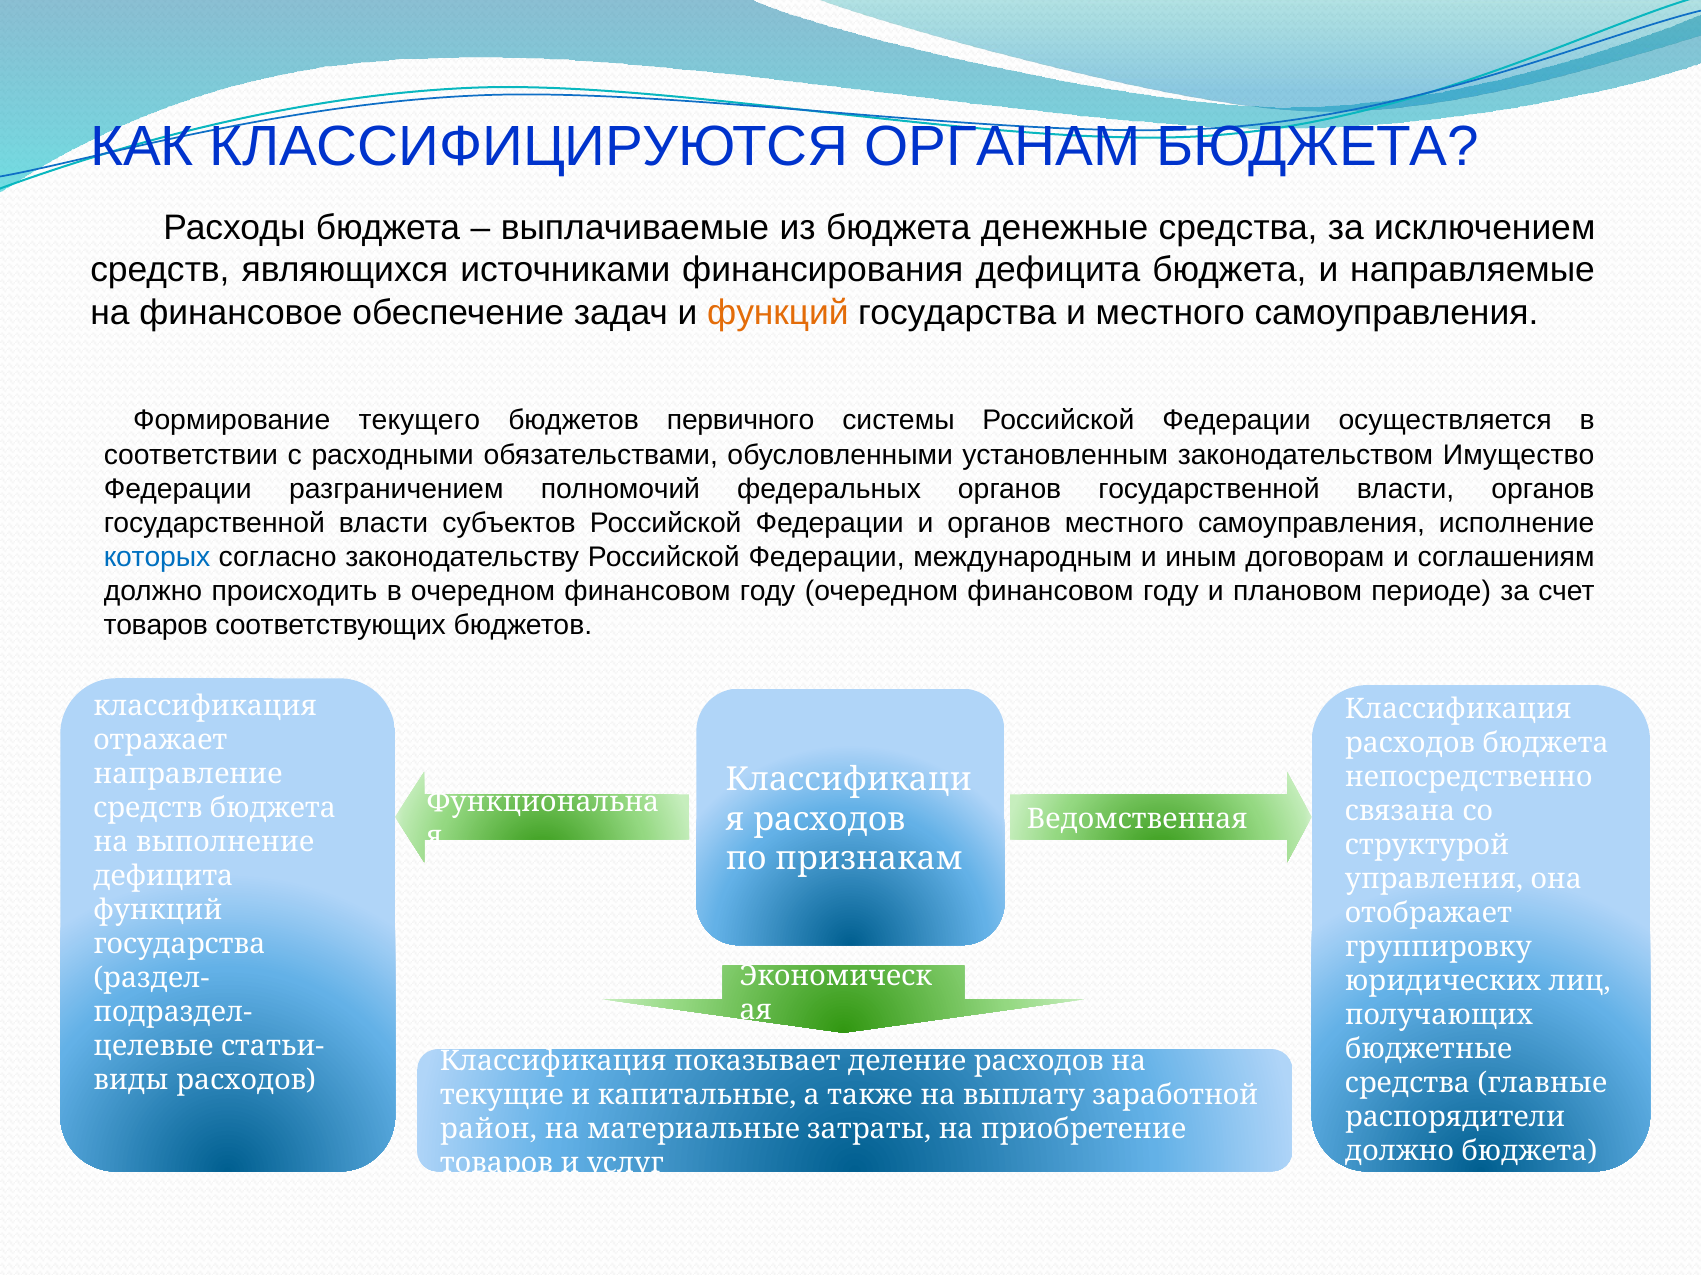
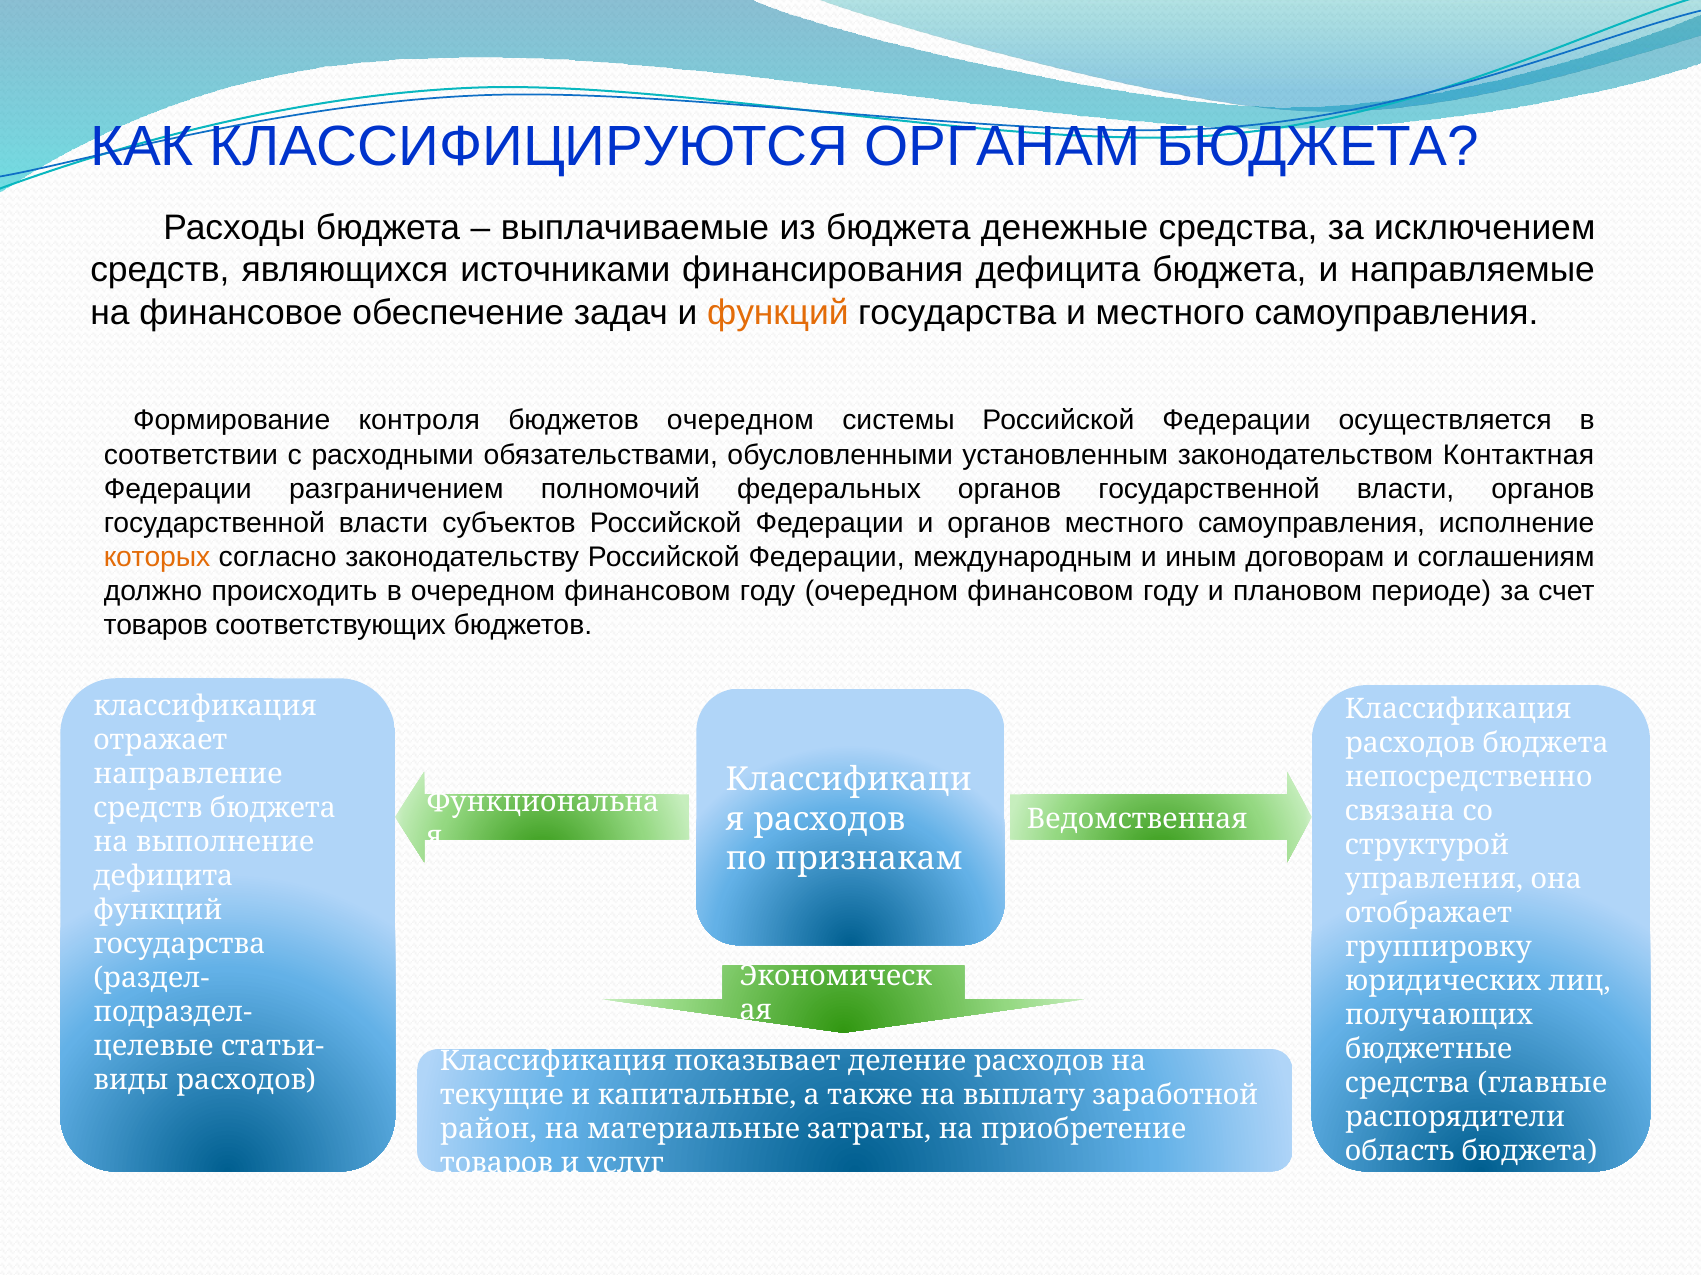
текущего: текущего -> контроля (419, 421)
бюджетов первичного: первичного -> очередном (740, 421)
Имущество: Имущество -> Контактная (1519, 456)
которых colour: blue -> orange (157, 558)
должно: должно -> область (1400, 1152)
